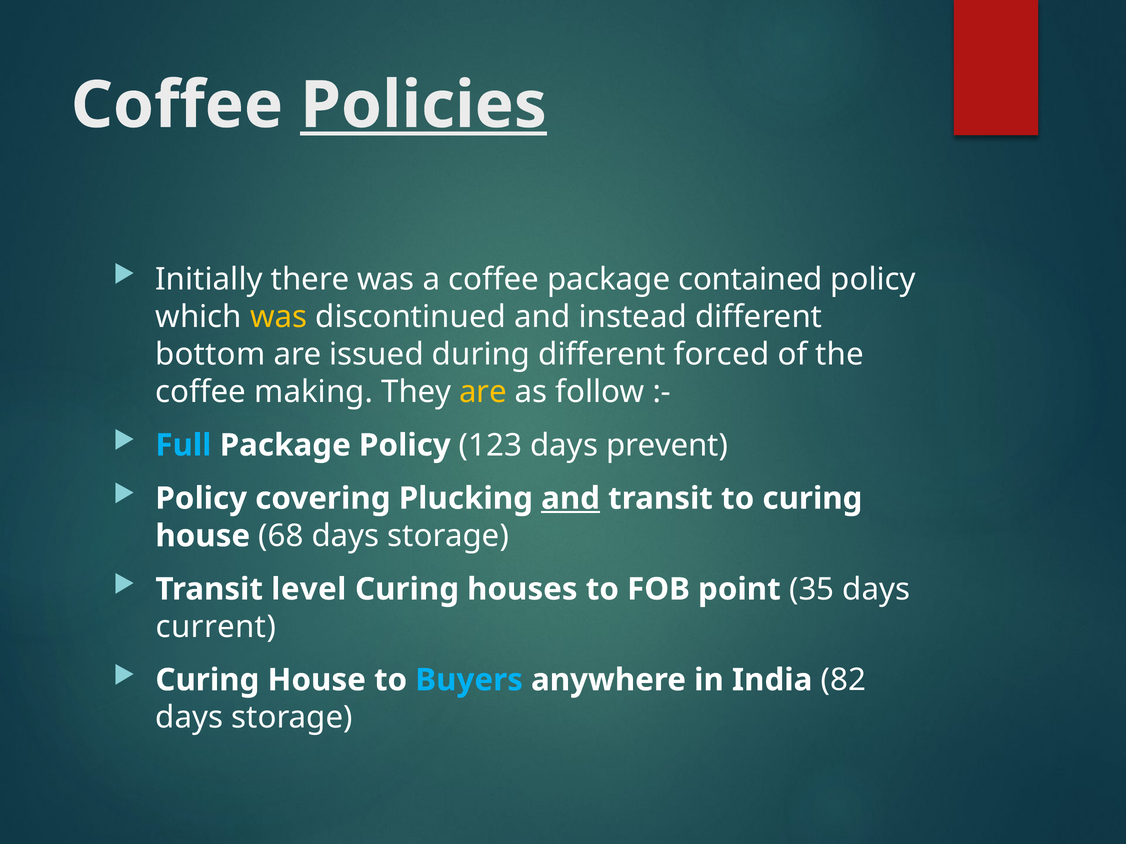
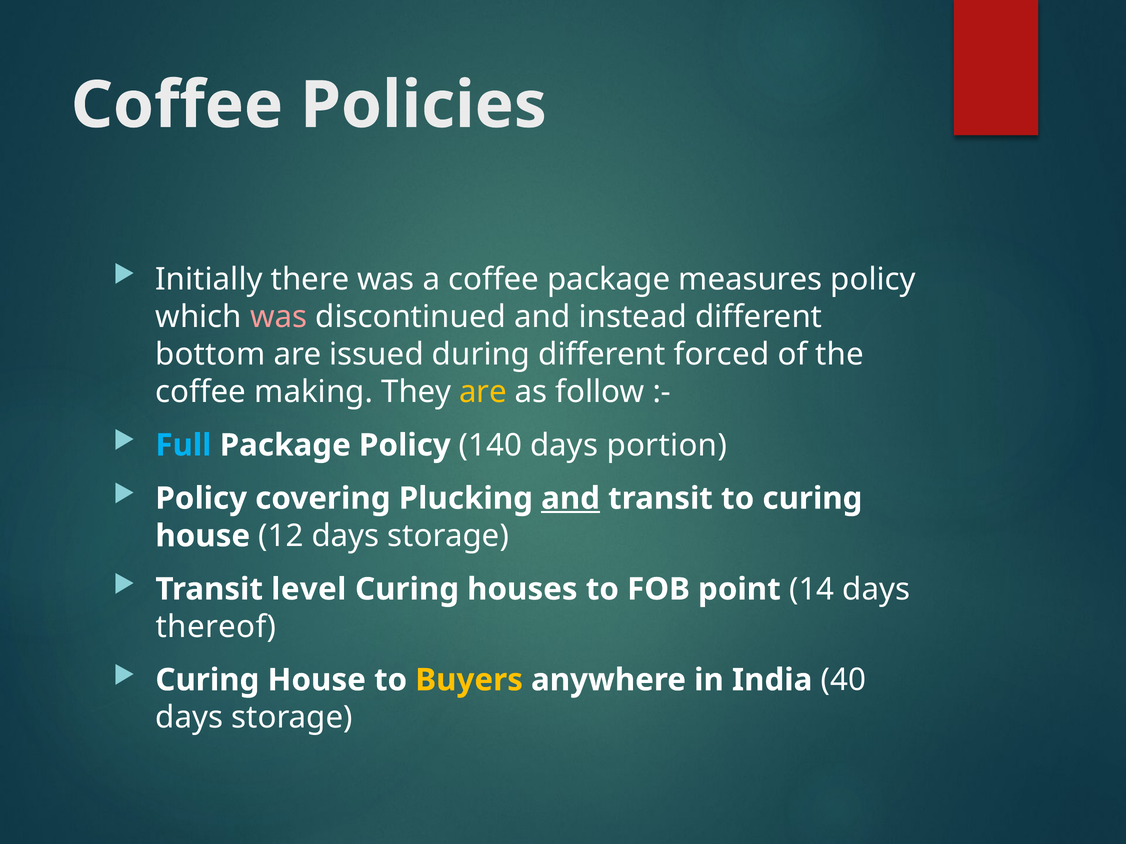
Policies underline: present -> none (424, 105)
contained: contained -> measures (750, 279)
was colour: yellow -> pink (279, 317)
123: 123 -> 140 (490, 445)
prevent: prevent -> portion (667, 445)
68: 68 -> 12 (281, 536)
35: 35 -> 14 (812, 590)
current: current -> thereof (216, 627)
Buyers colour: light blue -> yellow (469, 680)
82: 82 -> 40 (843, 680)
